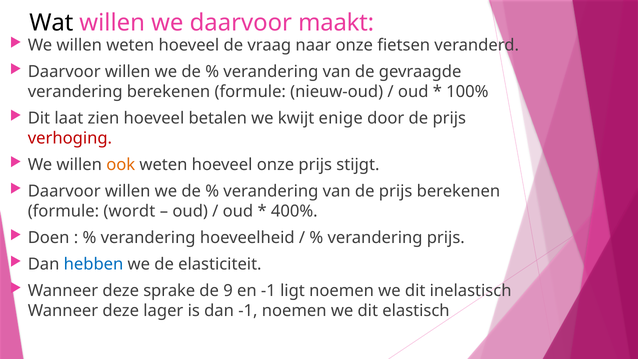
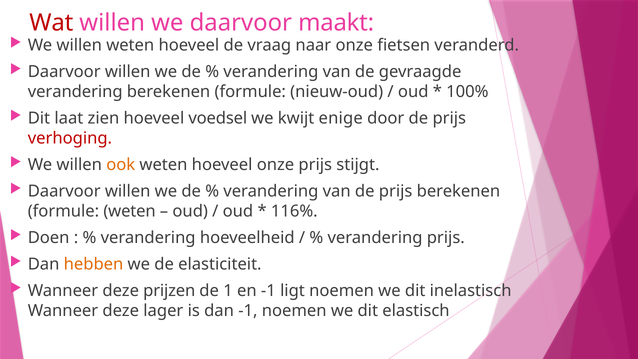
Wat colour: black -> red (51, 23)
betalen: betalen -> voedsel (218, 118)
formule wordt: wordt -> weten (130, 211)
400%: 400% -> 116% (294, 211)
hebben colour: blue -> orange (94, 264)
sprake: sprake -> prijzen (169, 291)
9: 9 -> 1 (228, 291)
